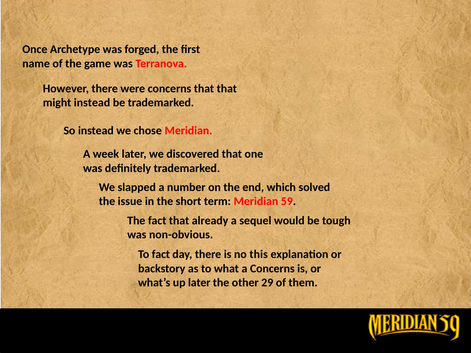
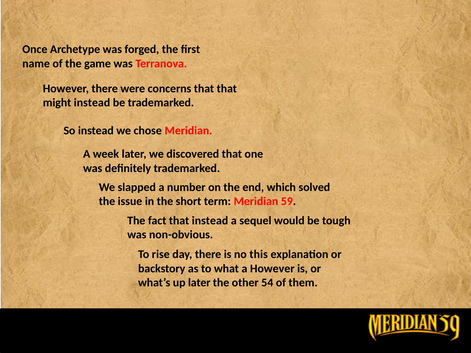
that already: already -> instead (210, 221)
To fact: fact -> rise (161, 255)
a Concerns: Concerns -> However (272, 269)
29: 29 -> 54 (267, 283)
